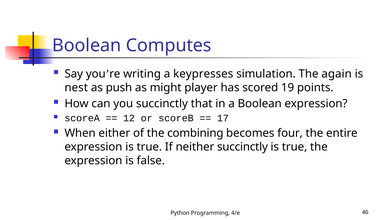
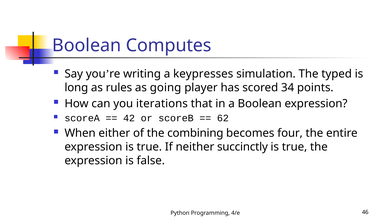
again: again -> typed (337, 74)
nest: nest -> long (76, 88)
push: push -> rules (119, 88)
might: might -> going (166, 88)
19: 19 -> 34 (288, 88)
you succinctly: succinctly -> iterations (162, 103)
12: 12 -> 42 (129, 118)
17: 17 -> 62 (223, 118)
